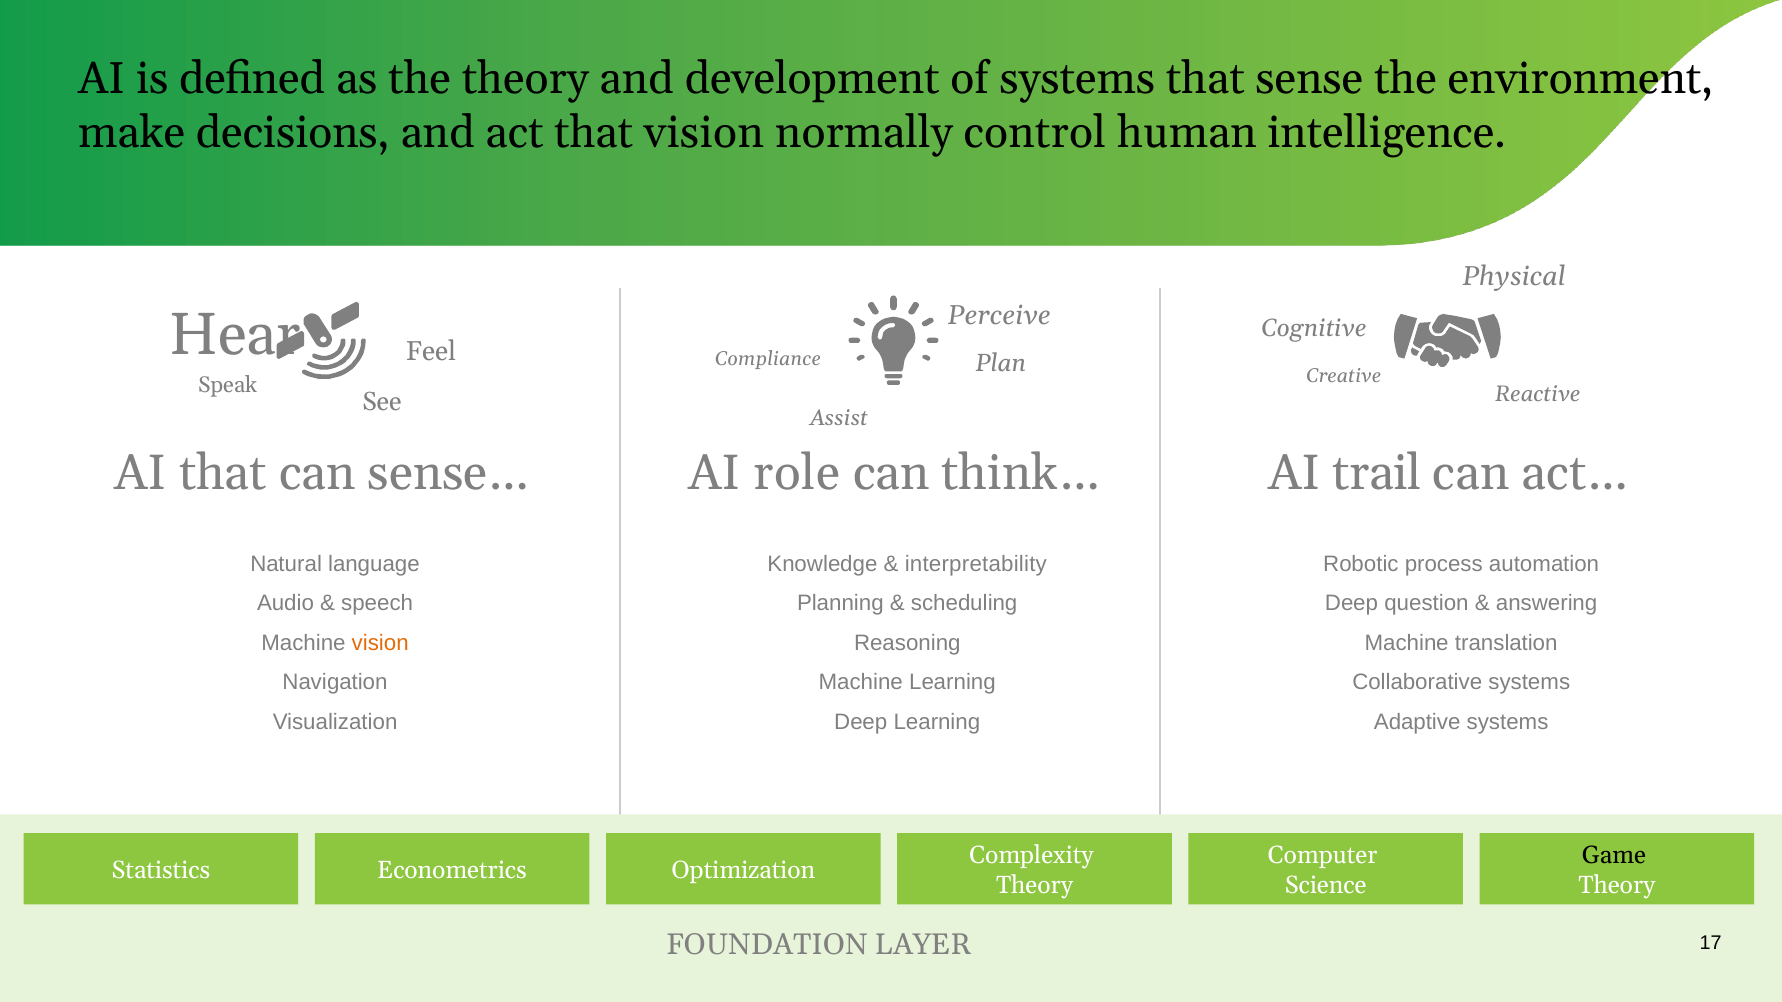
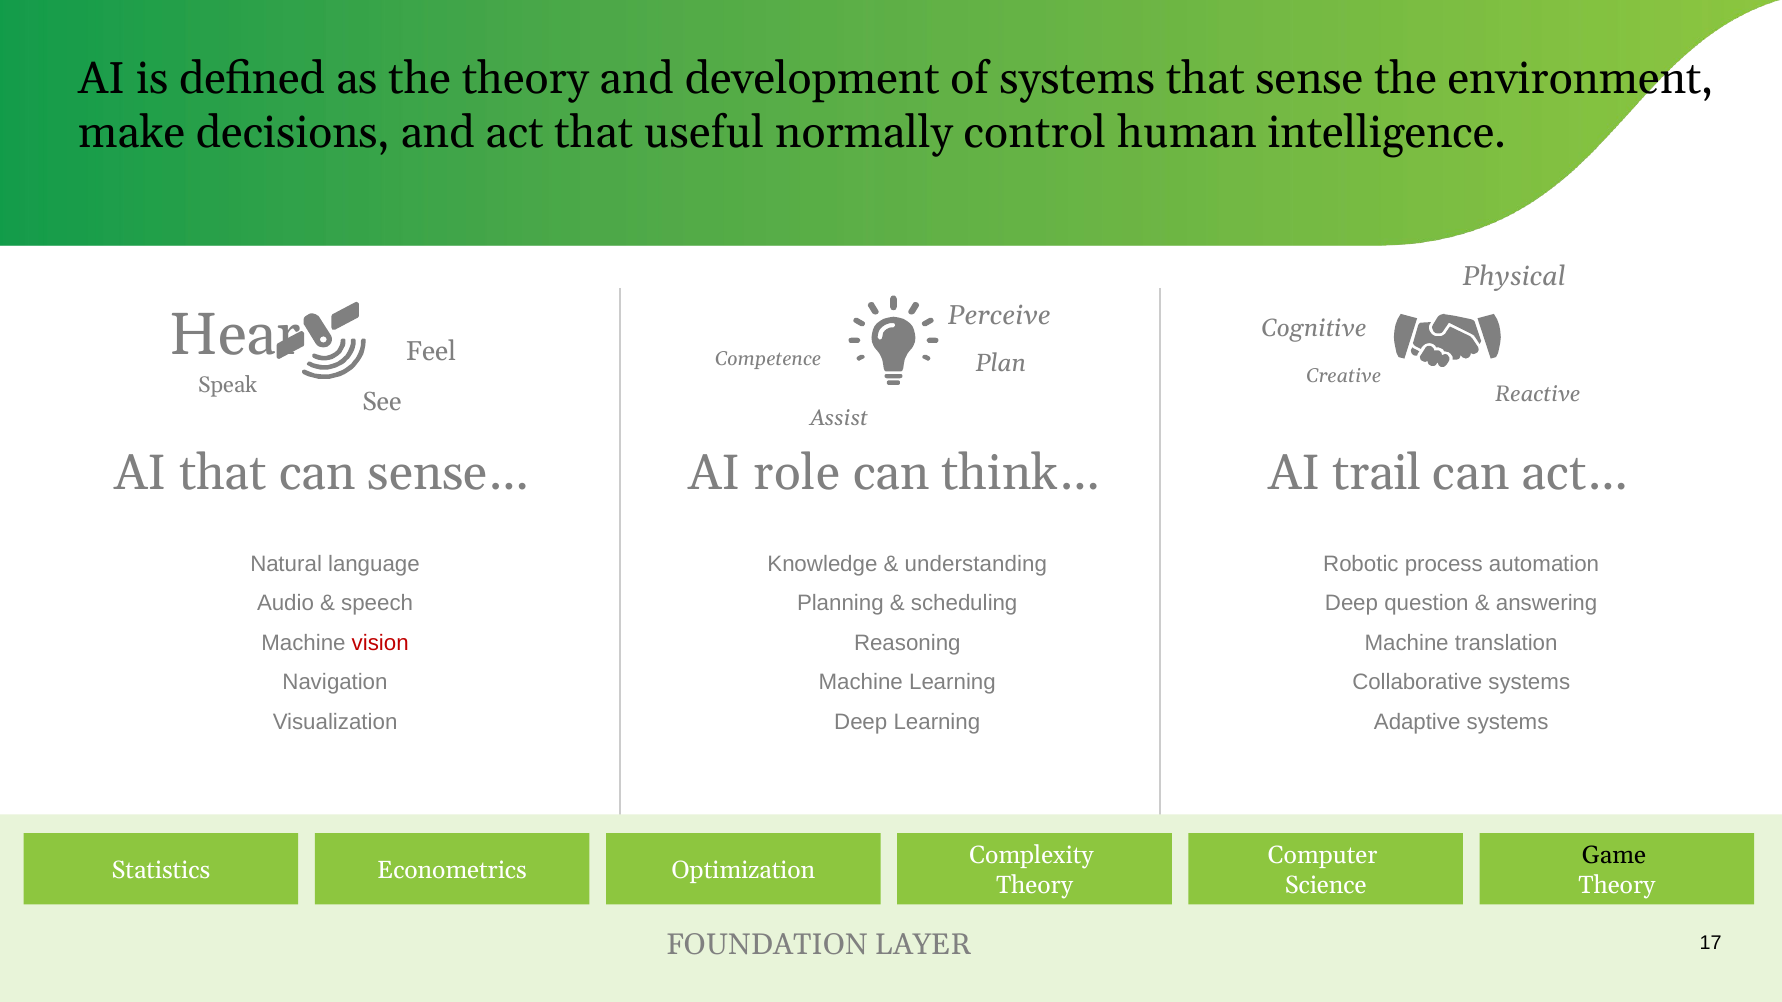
that vision: vision -> useful (704, 133)
Compliance: Compliance -> Competence (768, 359)
interpretability: interpretability -> understanding (976, 564)
vision colour: orange -> red (380, 643)
